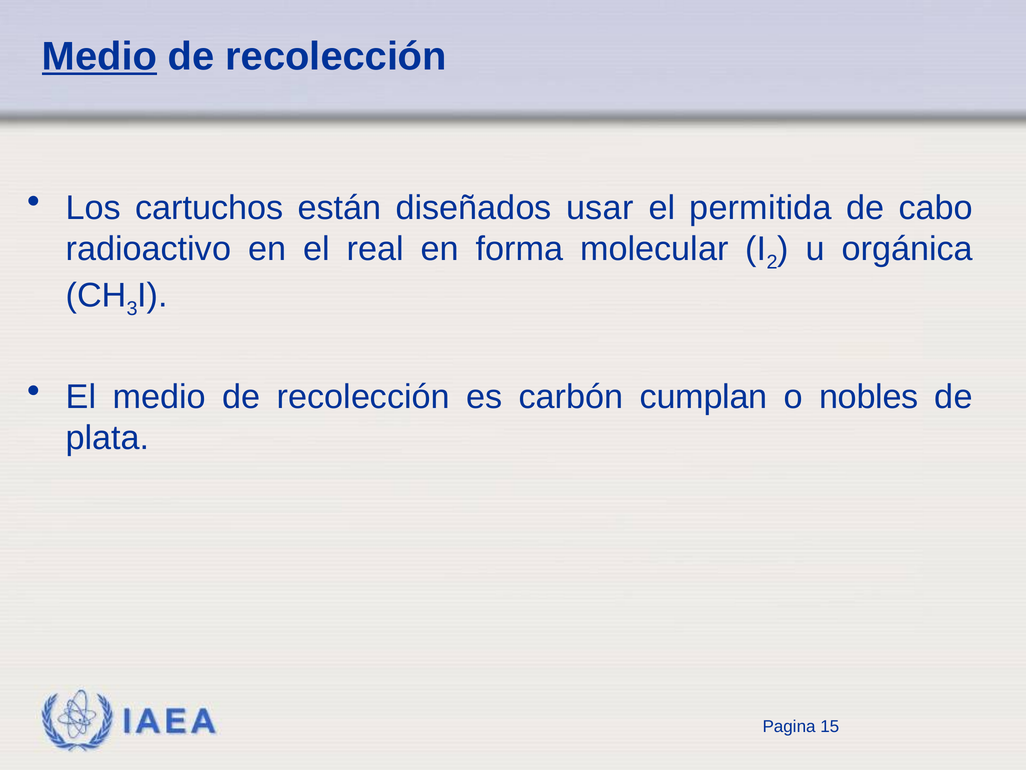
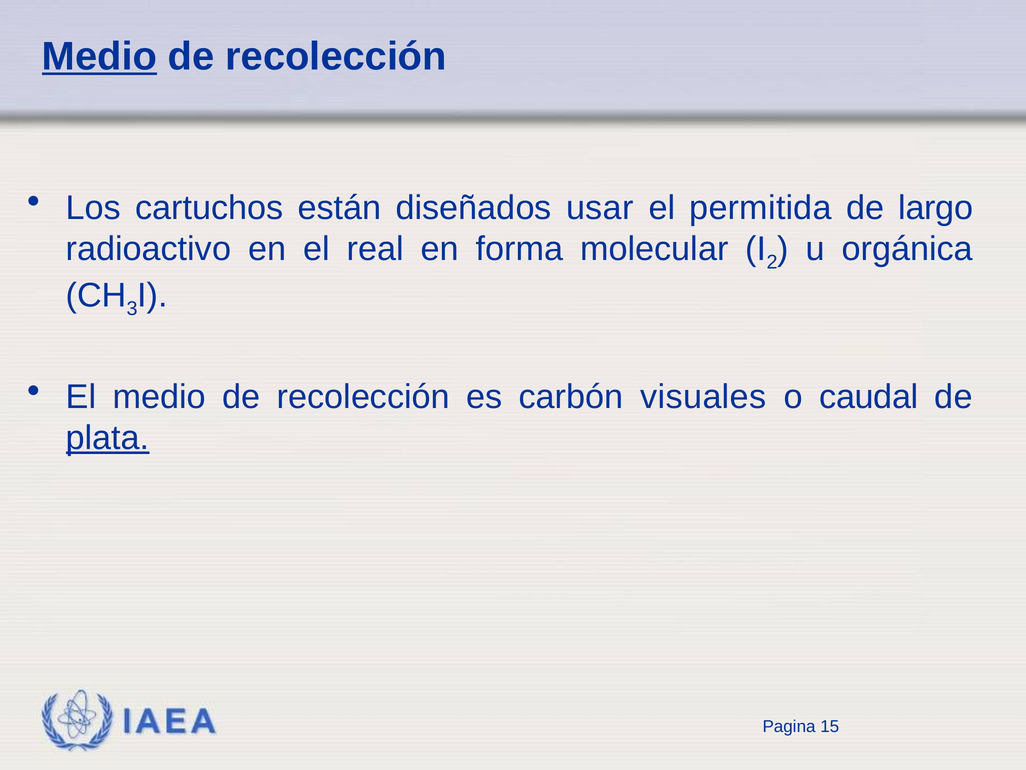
cabo: cabo -> largo (936, 208)
cumplan: cumplan -> visuales (703, 397)
nobles: nobles -> caudal (869, 397)
plata underline: none -> present (108, 438)
